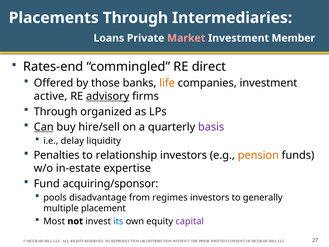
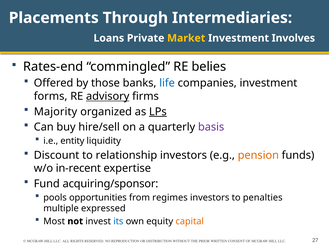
Market colour: pink -> yellow (186, 38)
Member: Member -> Involves (293, 38)
direct: direct -> belies (209, 67)
life colour: orange -> blue (167, 83)
active: active -> forms (51, 96)
Through: Through -> Majority (56, 112)
LPs underline: none -> present (158, 112)
Can underline: present -> none (44, 127)
delay: delay -> entity (72, 141)
Penalties: Penalties -> Discount (57, 155)
in-estate: in-estate -> in-recent (78, 168)
disadvantage: disadvantage -> opportunities (98, 197)
generally: generally -> penalties (263, 197)
placement: placement -> expressed (103, 208)
capital colour: purple -> orange (190, 221)
